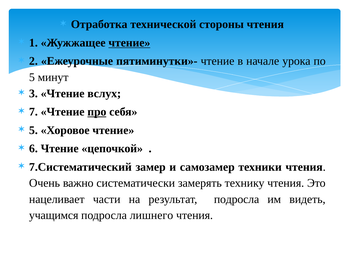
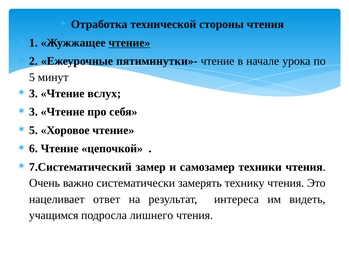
7: 7 -> 3 (33, 112)
про underline: present -> none (97, 112)
части: части -> ответ (107, 199)
результат подросла: подросла -> интереса (236, 199)
